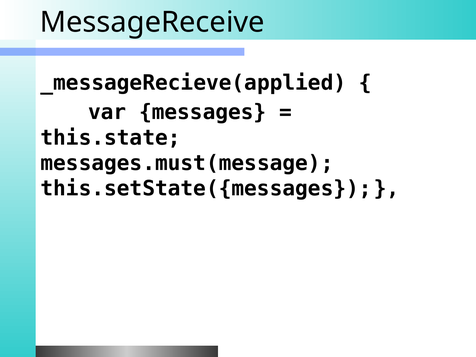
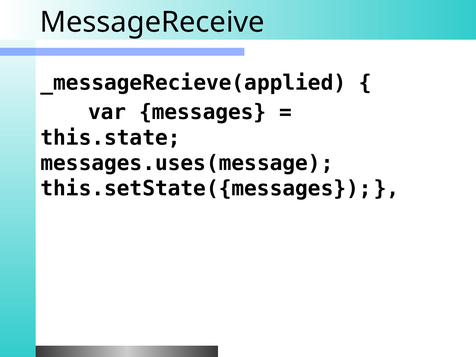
messages.must(message: messages.must(message -> messages.uses(message (187, 163)
